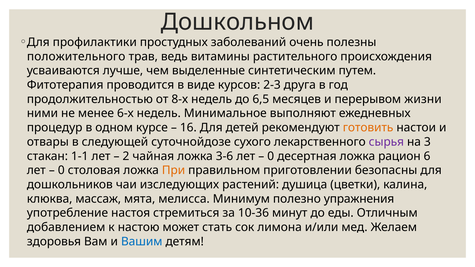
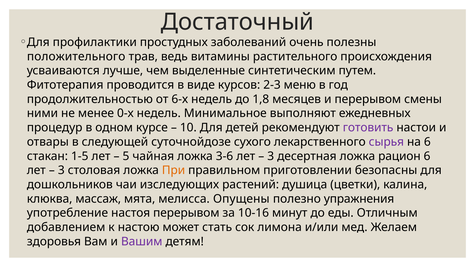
Дошкольном: Дошкольном -> Достаточный (237, 22)
друга: друга -> меню (300, 85)
8-х: 8-х -> 6-х (180, 99)
6,5: 6,5 -> 1,8 (261, 99)
жизни: жизни -> смены (423, 99)
6-х: 6-х -> 0-х (125, 113)
16: 16 -> 10 (188, 128)
готовить colour: orange -> purple (368, 128)
на 3: 3 -> 6 (427, 142)
1-1: 1-1 -> 1-5 (80, 156)
2: 2 -> 5 (126, 156)
0: 0 -> 3 (271, 156)
0: 0 -> 3 (61, 170)
Минимум: Минимум -> Опущены (241, 199)
настоя стремиться: стремиться -> перерывом (186, 213)
10-36: 10-36 -> 10-16 (253, 213)
Вашим colour: blue -> purple (142, 242)
